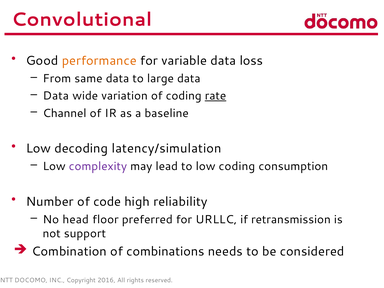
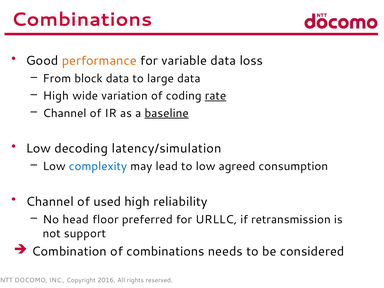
Convolutional: Convolutional -> Combinations (82, 20)
same: same -> block (88, 79)
Data: Data -> High (56, 96)
baseline underline: none -> present (167, 113)
complexity colour: purple -> blue (98, 166)
low coding: coding -> agreed (237, 166)
Number: Number -> Channel (50, 202)
code: code -> used (107, 202)
